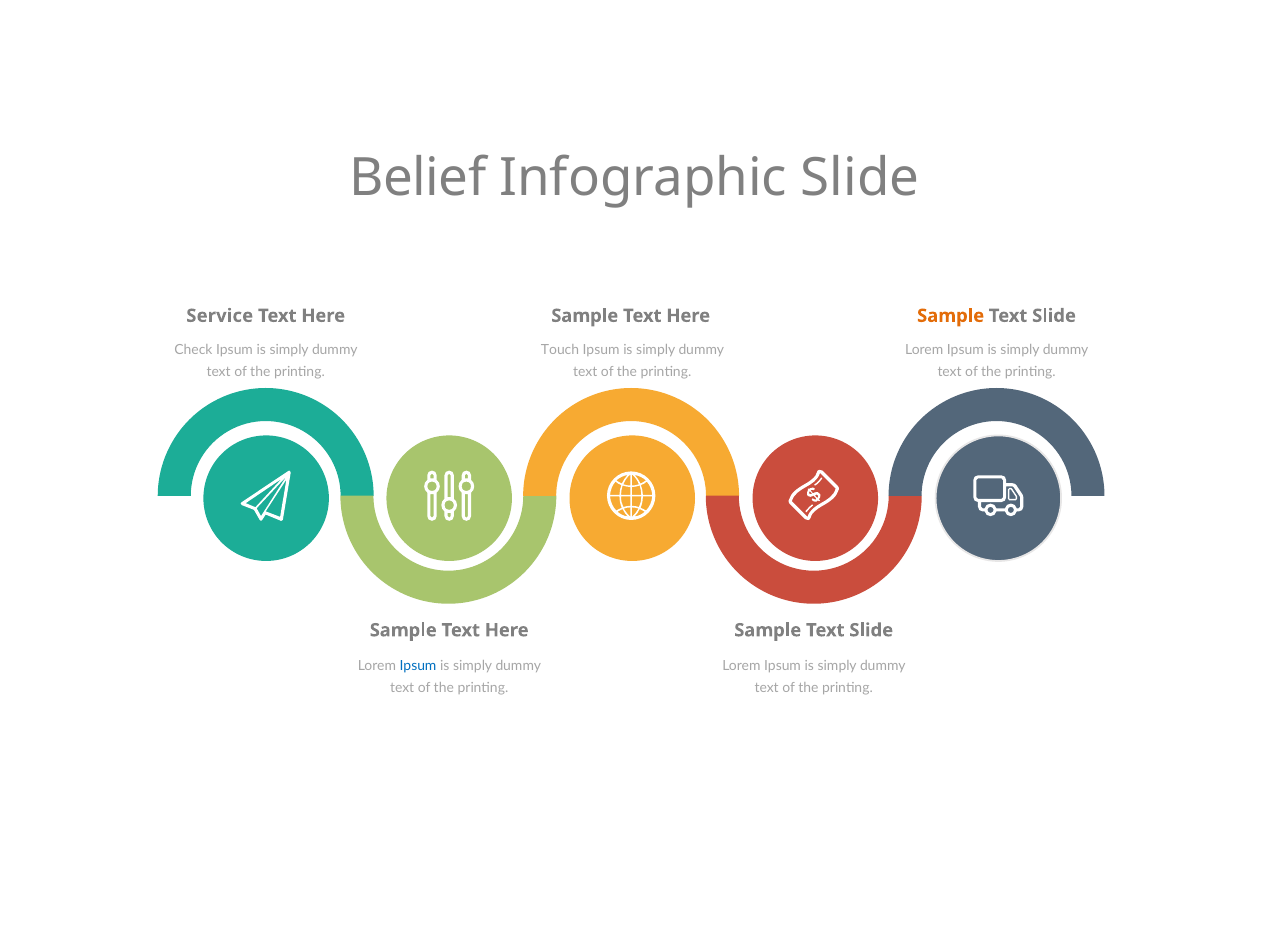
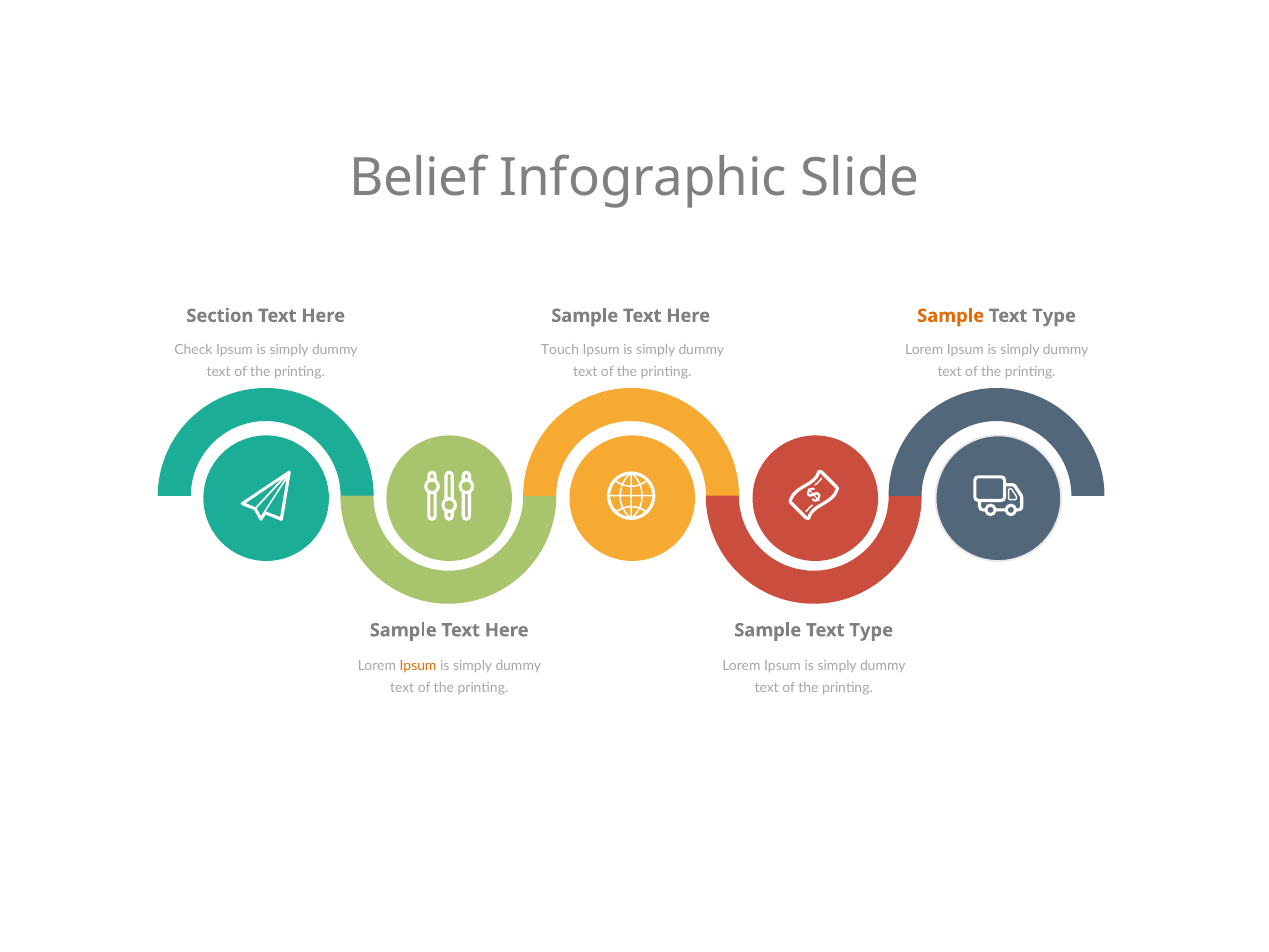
Service: Service -> Section (220, 316)
Slide: Slide -> Type (1054, 316)
Slide: Slide -> Type (871, 630)
Ipsum colour: blue -> orange (418, 666)
